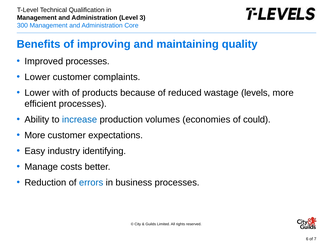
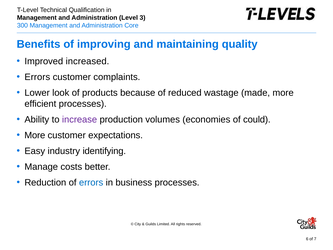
Improved processes: processes -> increased (87, 61)
Lower: Lower -> Errors (37, 77)
with: with -> look (61, 93)
levels: levels -> made (256, 93)
increase colour: blue -> purple (80, 120)
